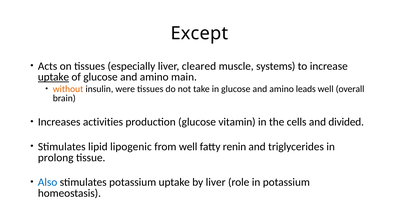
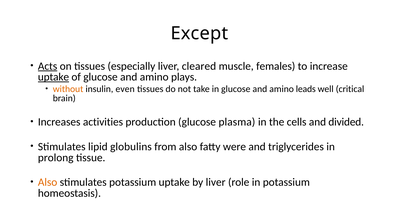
Acts underline: none -> present (48, 66)
systems: systems -> females (276, 66)
main: main -> plays (184, 77)
were: were -> even (125, 89)
overall: overall -> critical (350, 89)
vitamin: vitamin -> plasma (237, 122)
lipogenic: lipogenic -> globulins (131, 147)
from well: well -> also (188, 147)
renin: renin -> were (234, 147)
Also colour: blue -> orange (48, 183)
